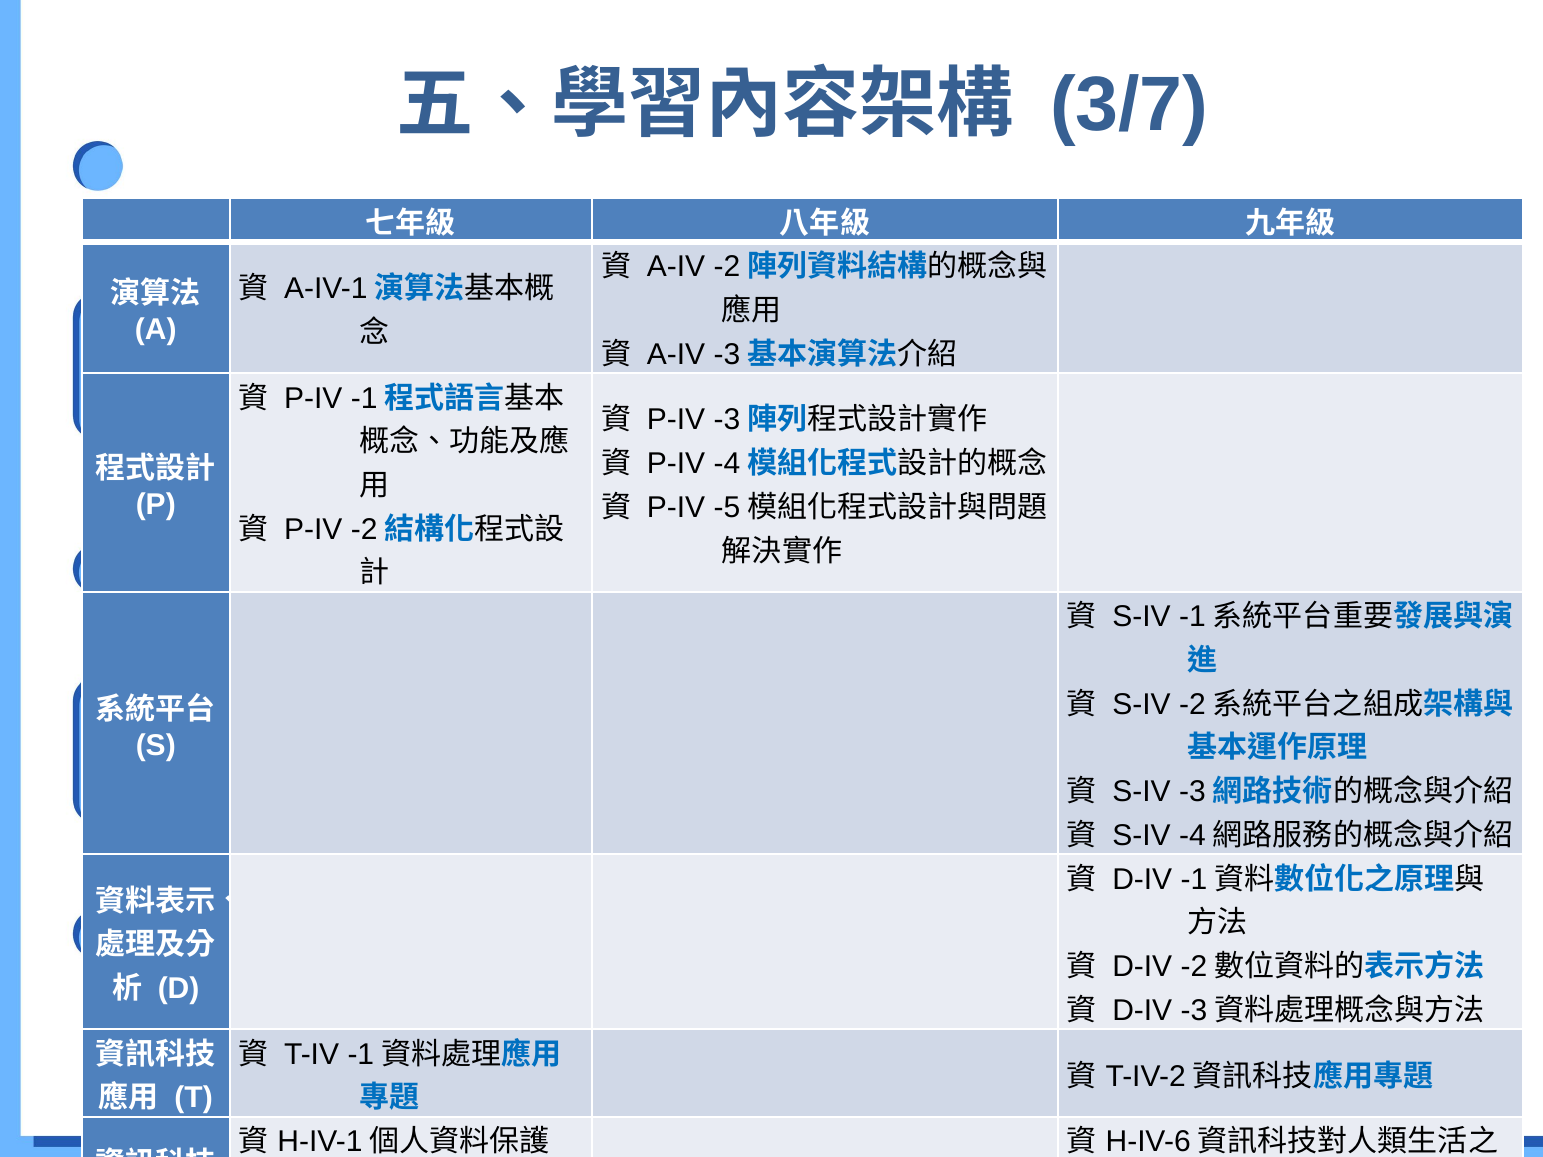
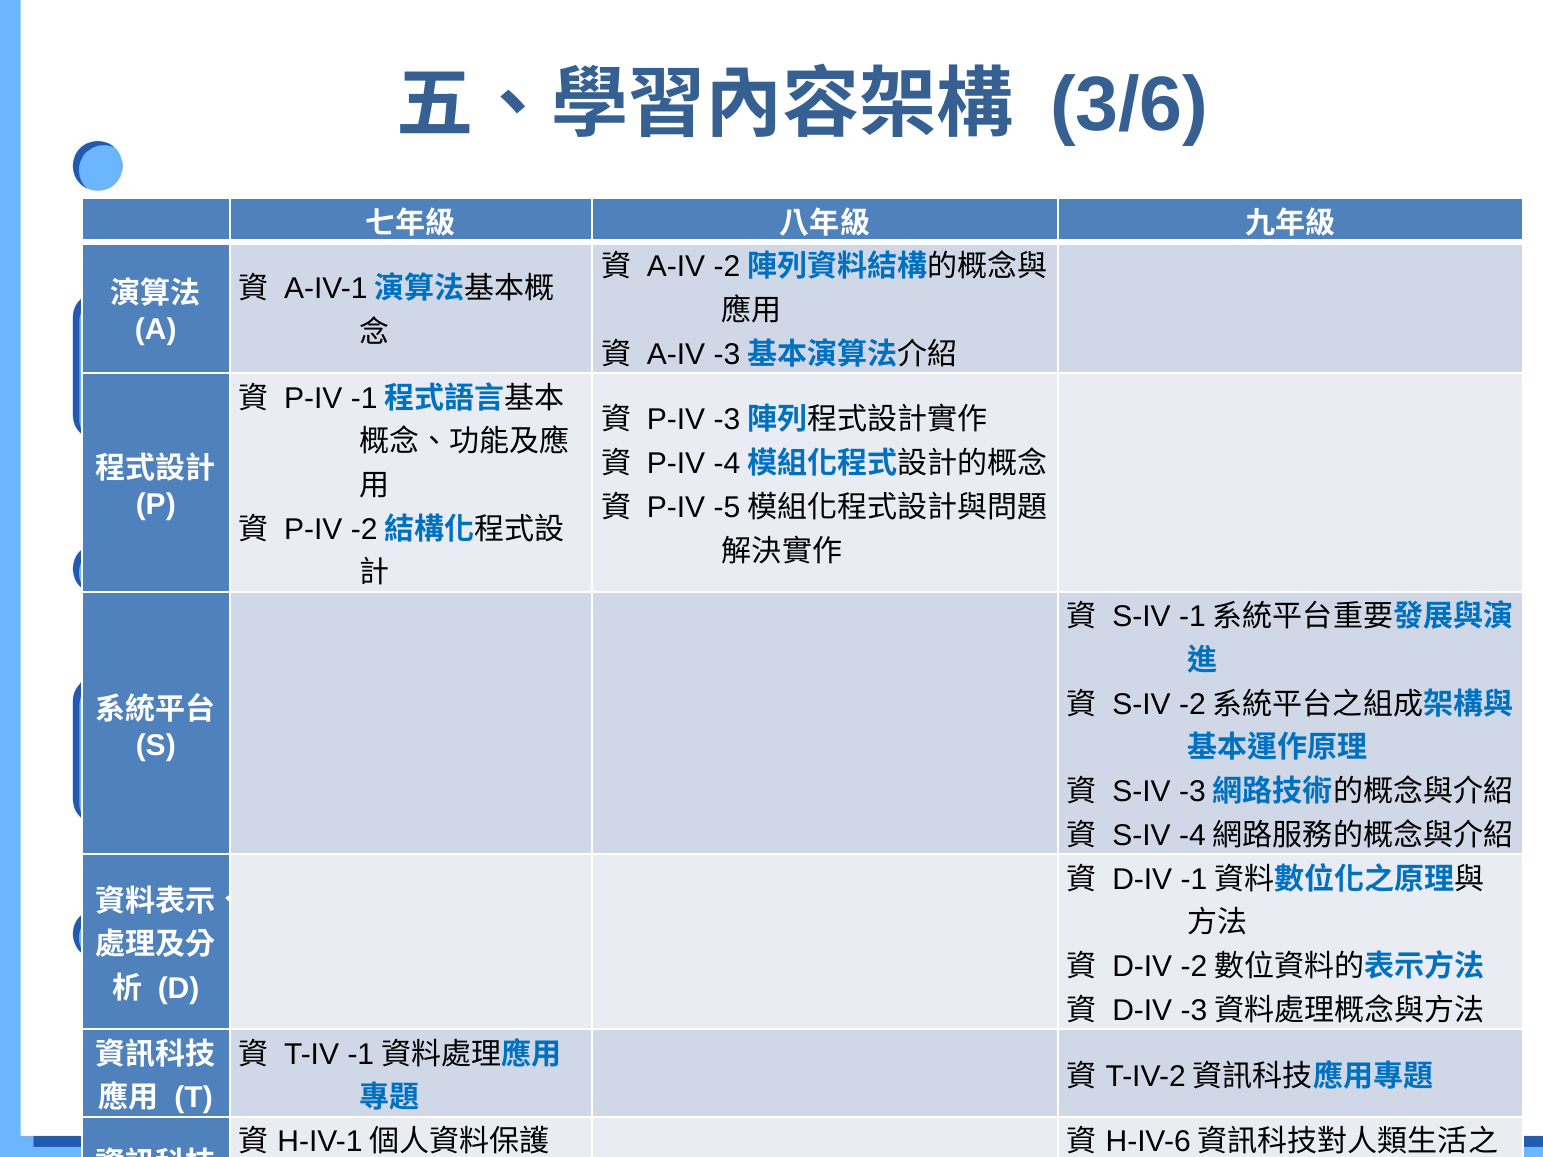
3/7: 3/7 -> 3/6 (1129, 105)
